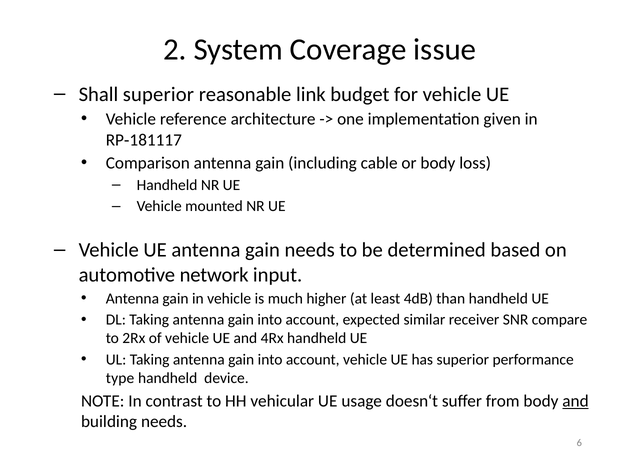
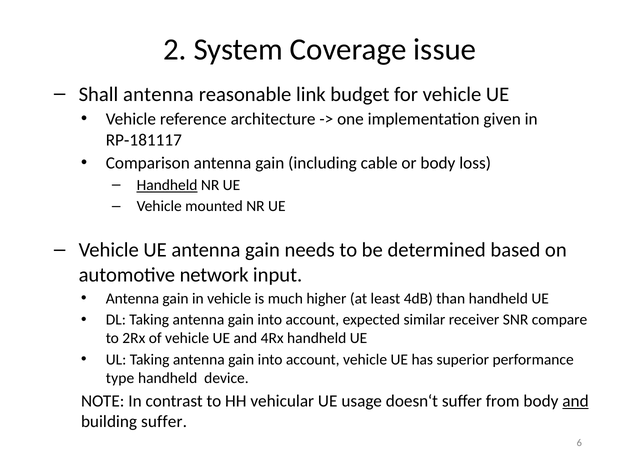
Shall superior: superior -> antenna (158, 94)
Handheld underline: none -> present (167, 185)
building needs: needs -> suffer (164, 422)
